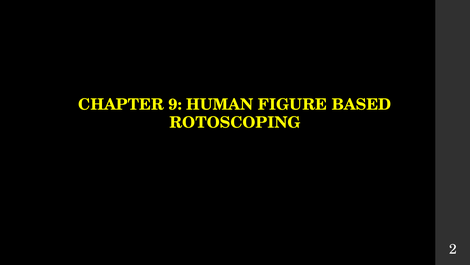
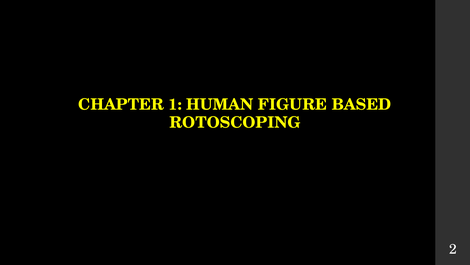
9: 9 -> 1 (175, 104)
